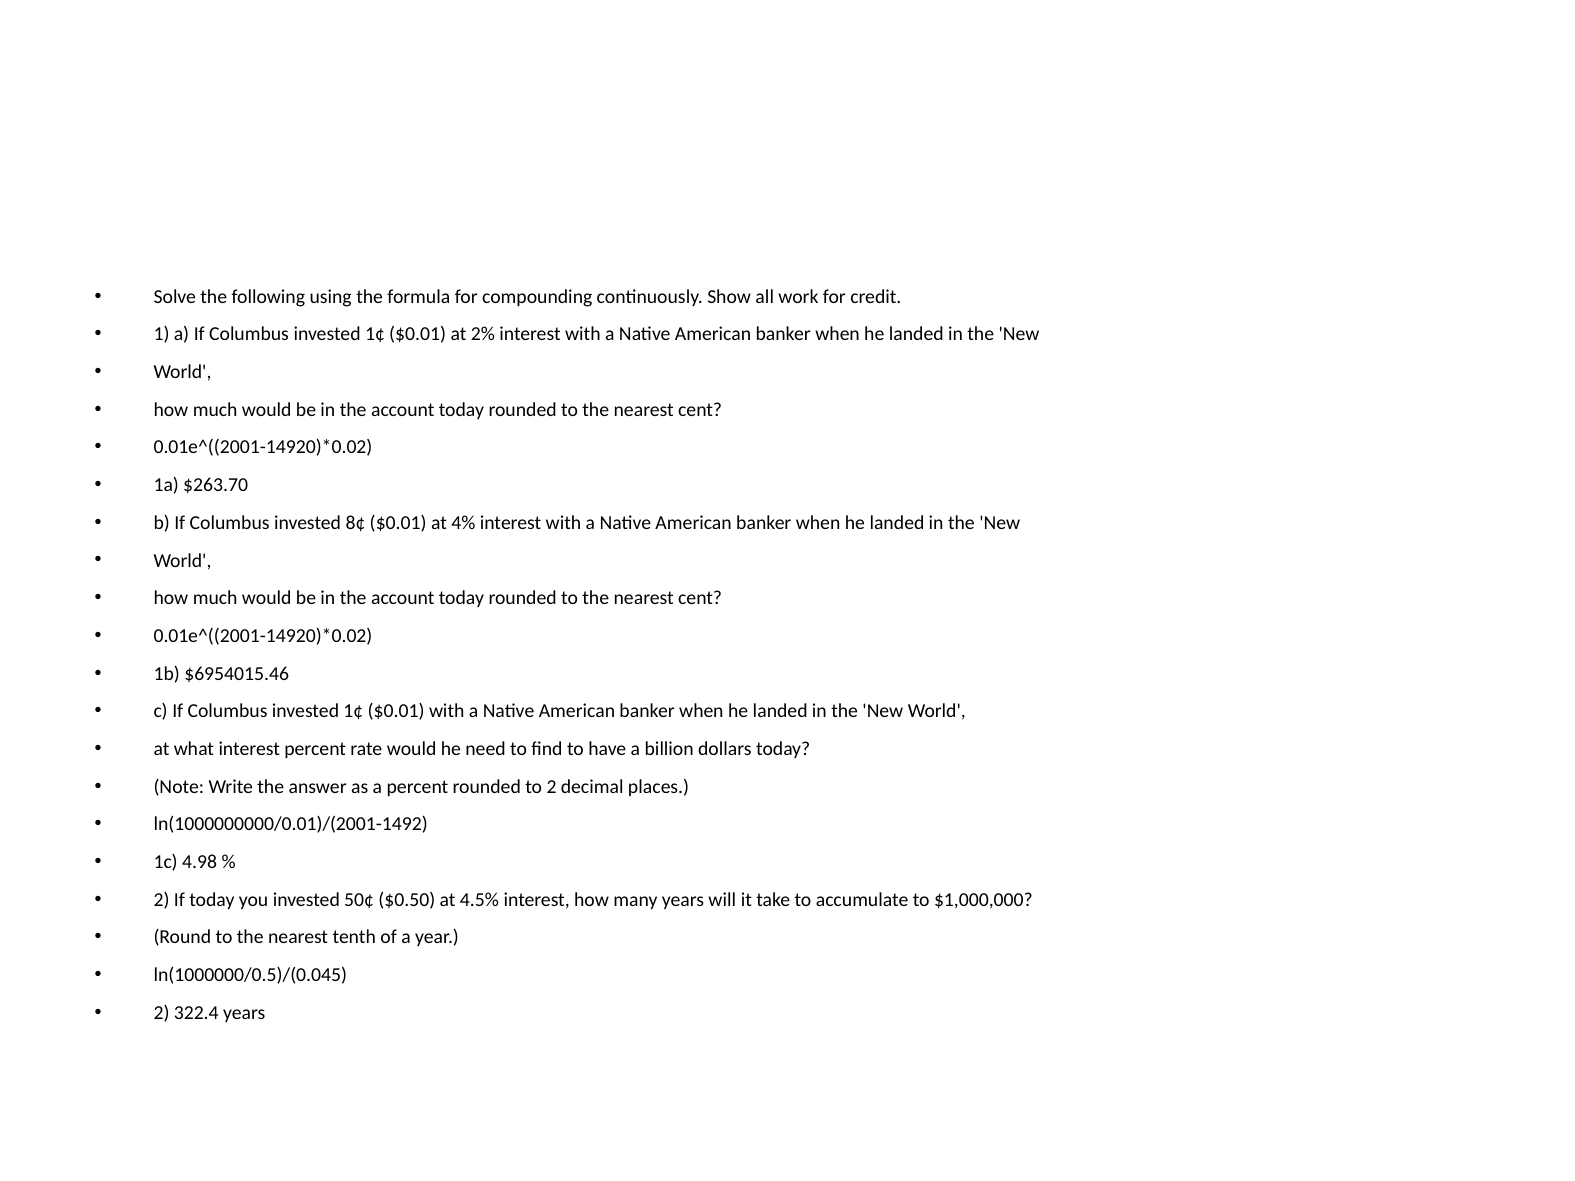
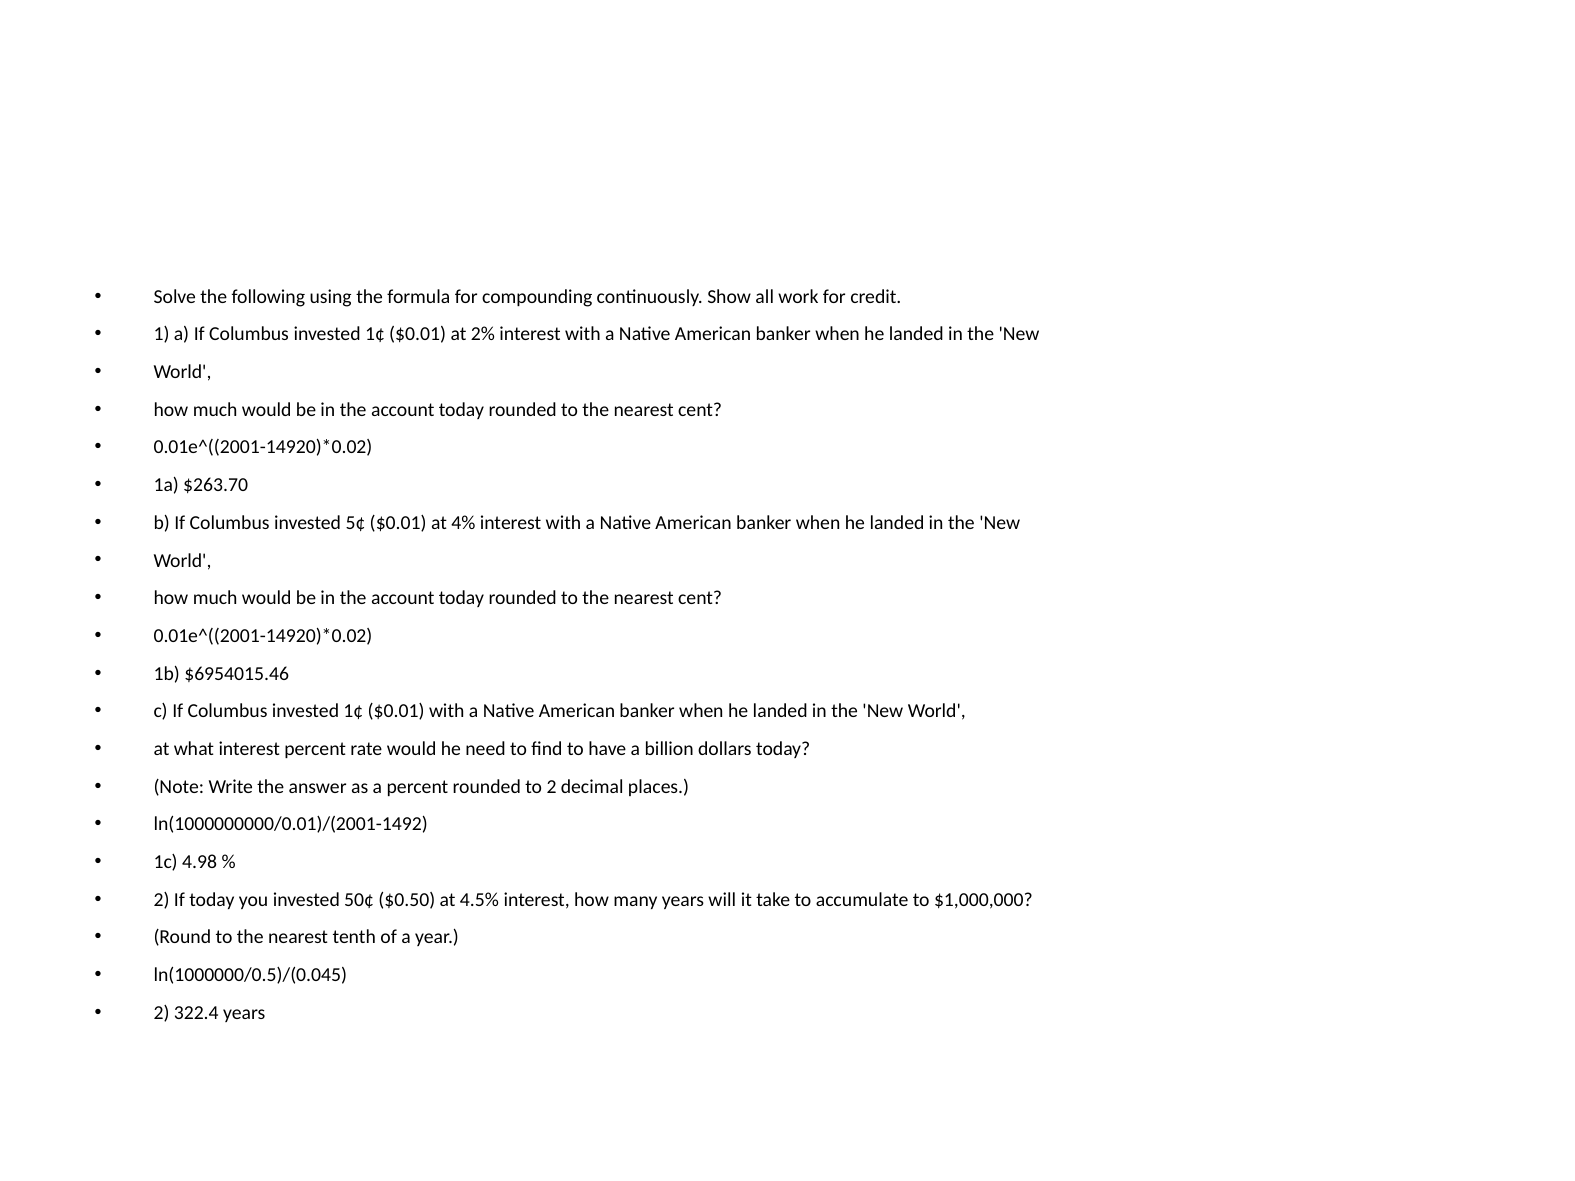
8¢: 8¢ -> 5¢ (355, 523)
